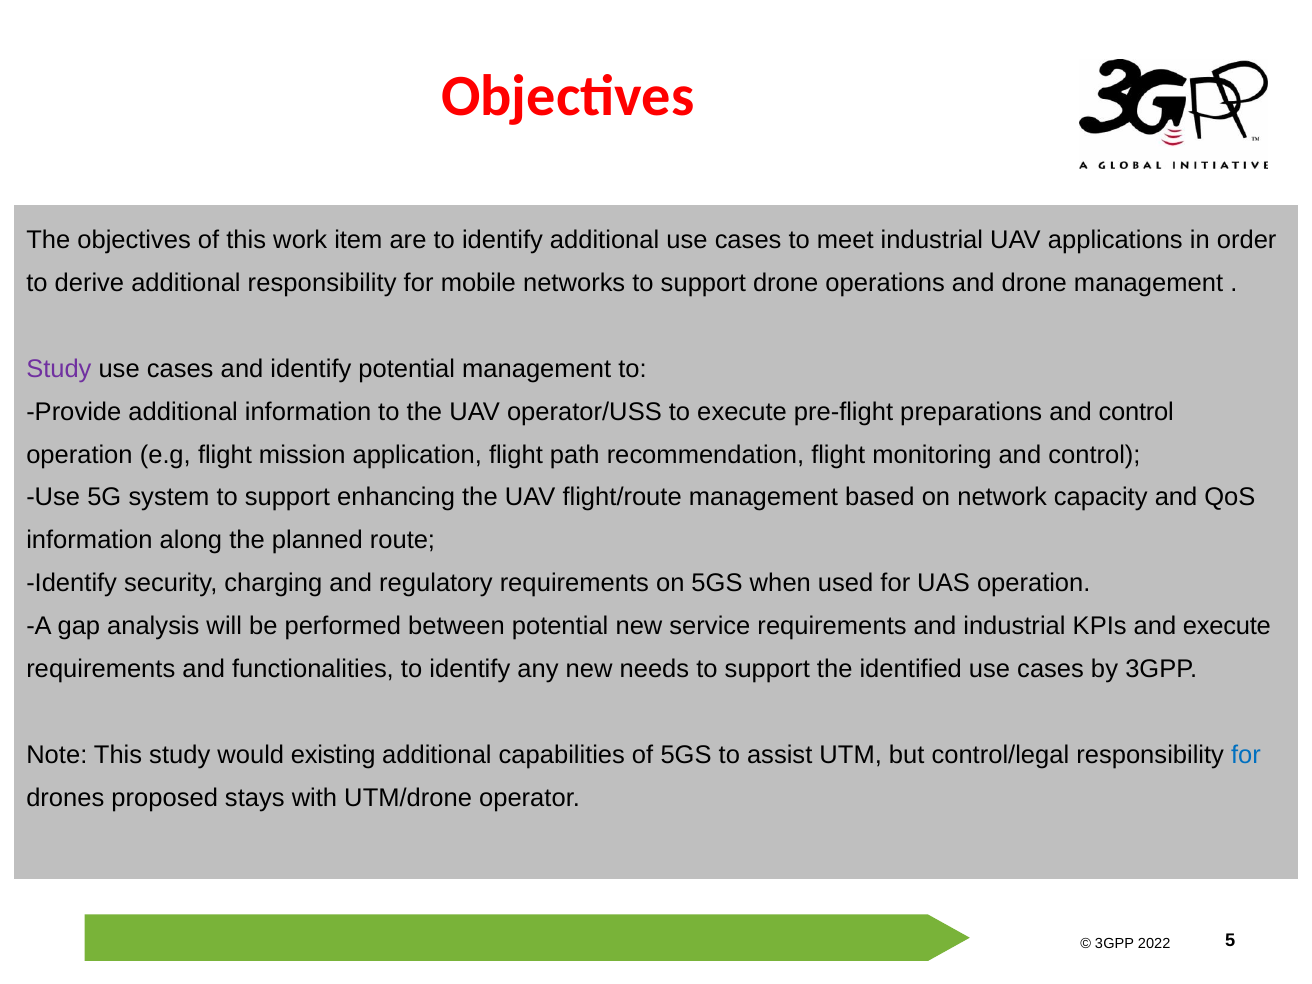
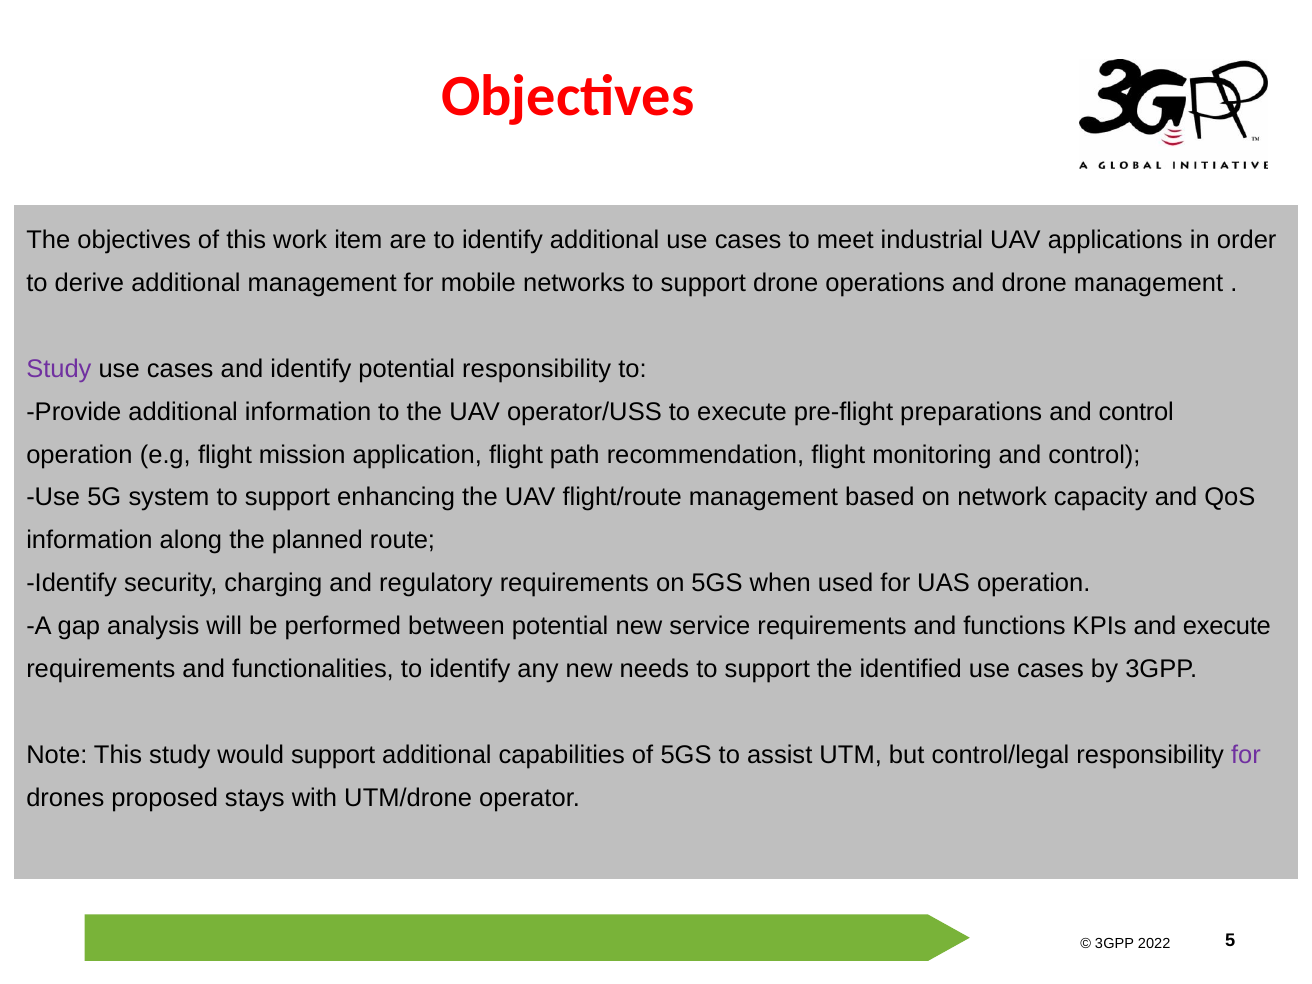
additional responsibility: responsibility -> management (322, 283)
potential management: management -> responsibility (537, 369)
and industrial: industrial -> functions (1014, 626)
would existing: existing -> support (333, 755)
for colour: blue -> purple (1246, 755)
